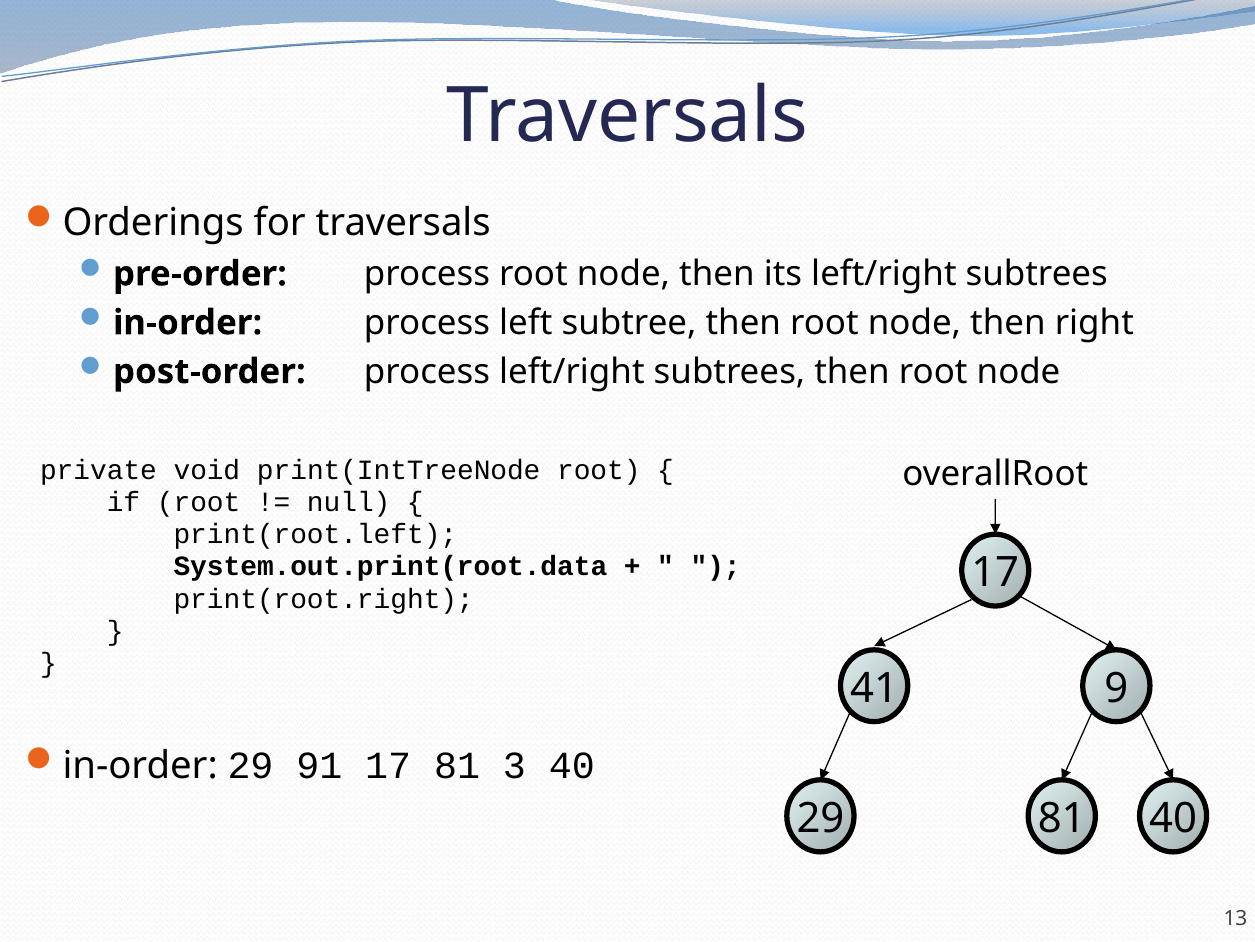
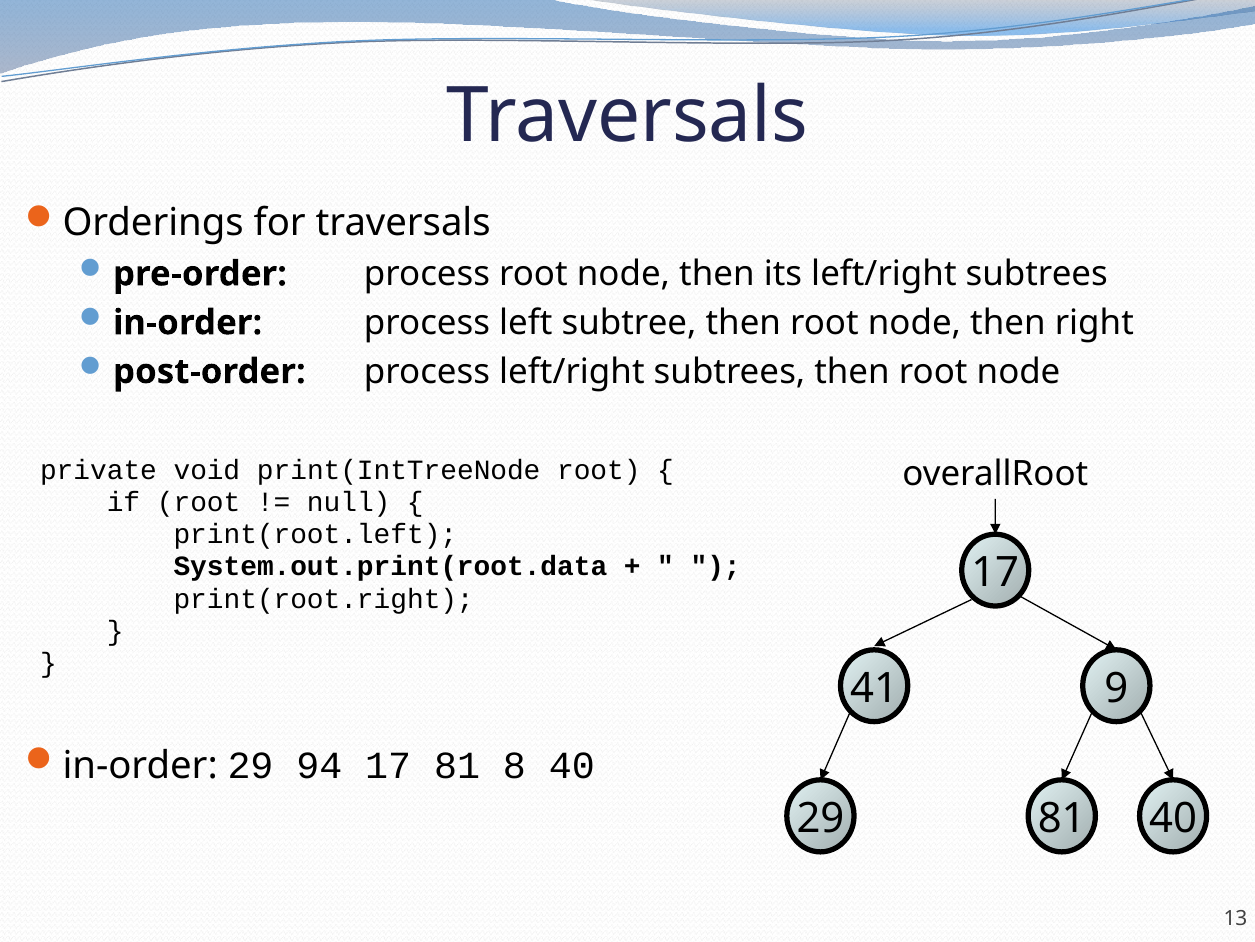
91: 91 -> 94 (319, 765)
3: 3 -> 8 (514, 765)
